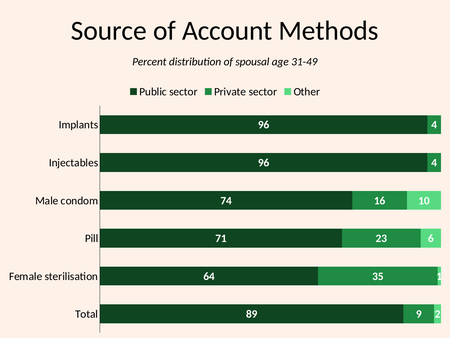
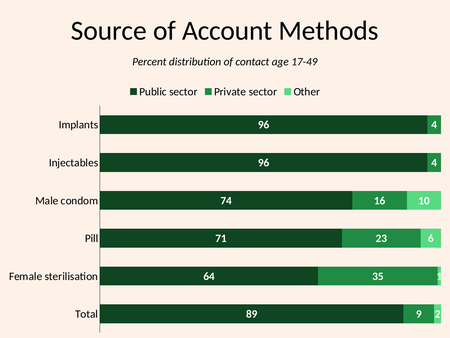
spousal: spousal -> contact (252, 62)
31-49: 31-49 -> 17-49 (304, 62)
